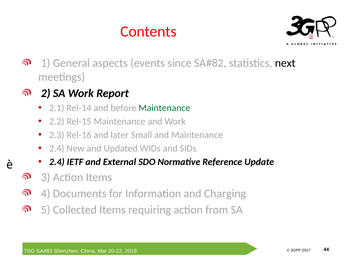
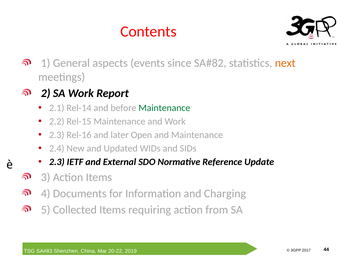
next colour: black -> orange (285, 63)
Small: Small -> Open (141, 135)
2.4: 2.4 -> 2.3 (57, 162)
